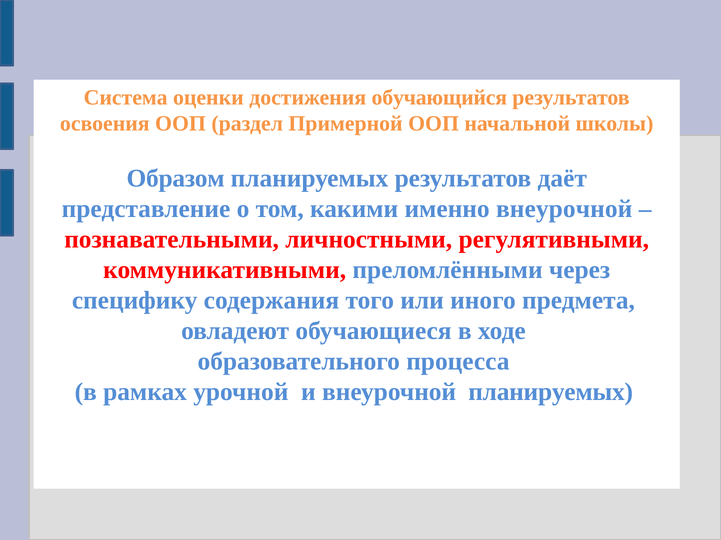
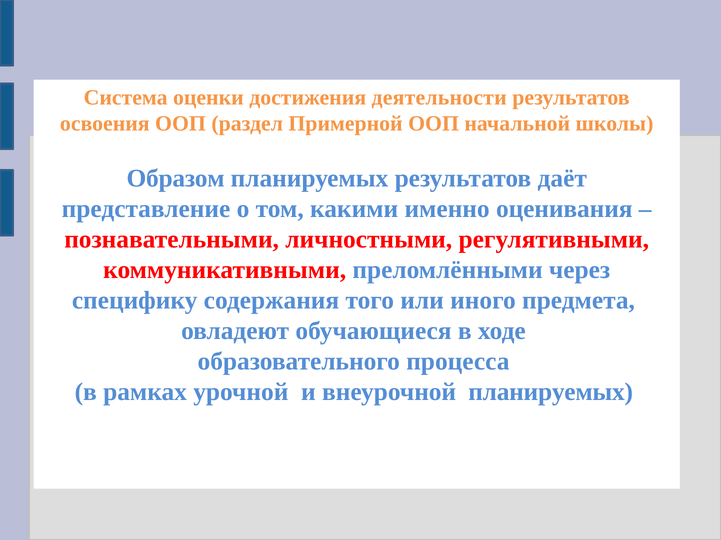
обучающийся: обучающийся -> деятельности (439, 98)
именно внеурочной: внеурочной -> оценивания (564, 209)
